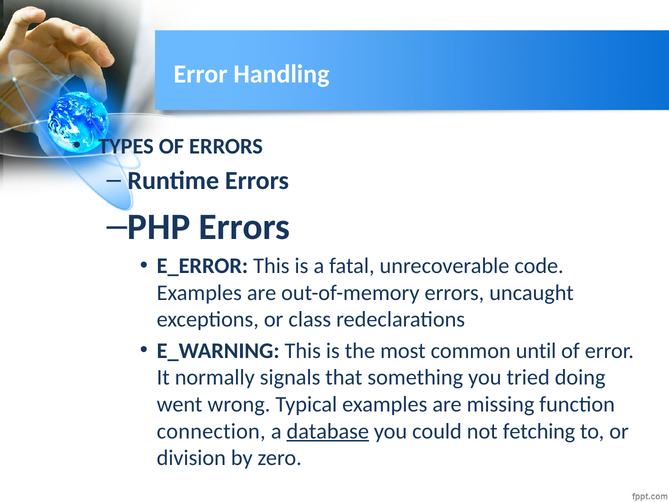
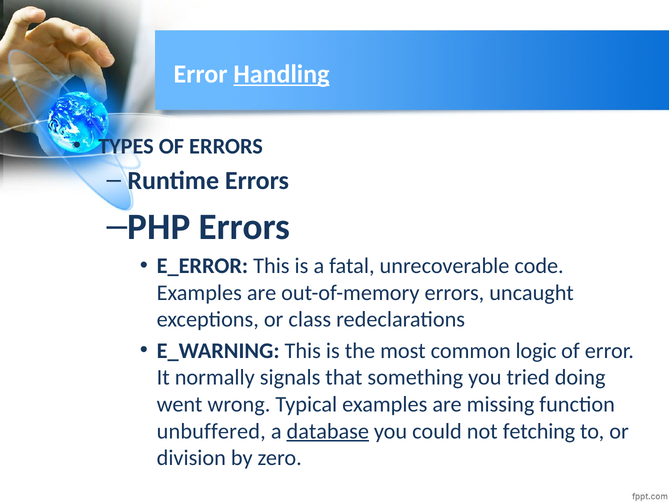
Handling underline: none -> present (281, 74)
until: until -> logic (536, 351)
connection: connection -> unbuffered (211, 431)
